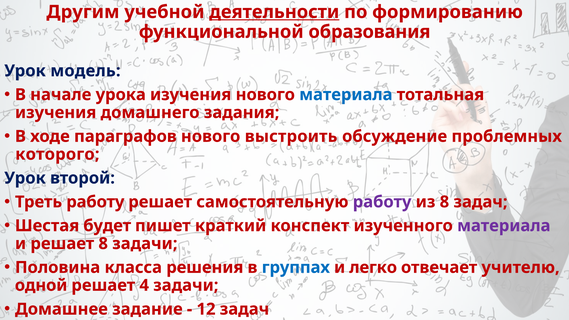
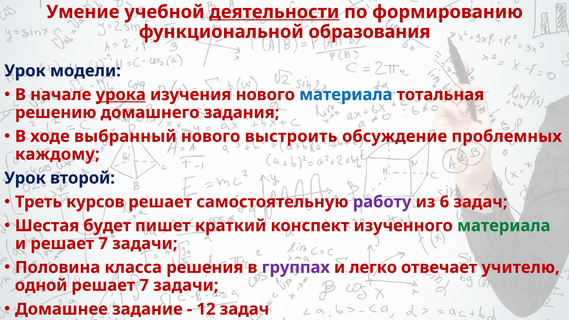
Другим: Другим -> Умение (83, 12)
модель: модель -> модели (85, 71)
урока underline: none -> present (121, 95)
изучения: изучения -> решению (56, 113)
параграфов: параграфов -> выбранный (125, 136)
которого: которого -> каждому (57, 154)
Треть работу: работу -> курсов (95, 202)
из 8: 8 -> 6 (444, 202)
материала colour: purple -> green (504, 226)
и решает 8: 8 -> 7 (103, 244)
группах colour: blue -> purple (296, 267)
4: 4 -> 7 (144, 285)
